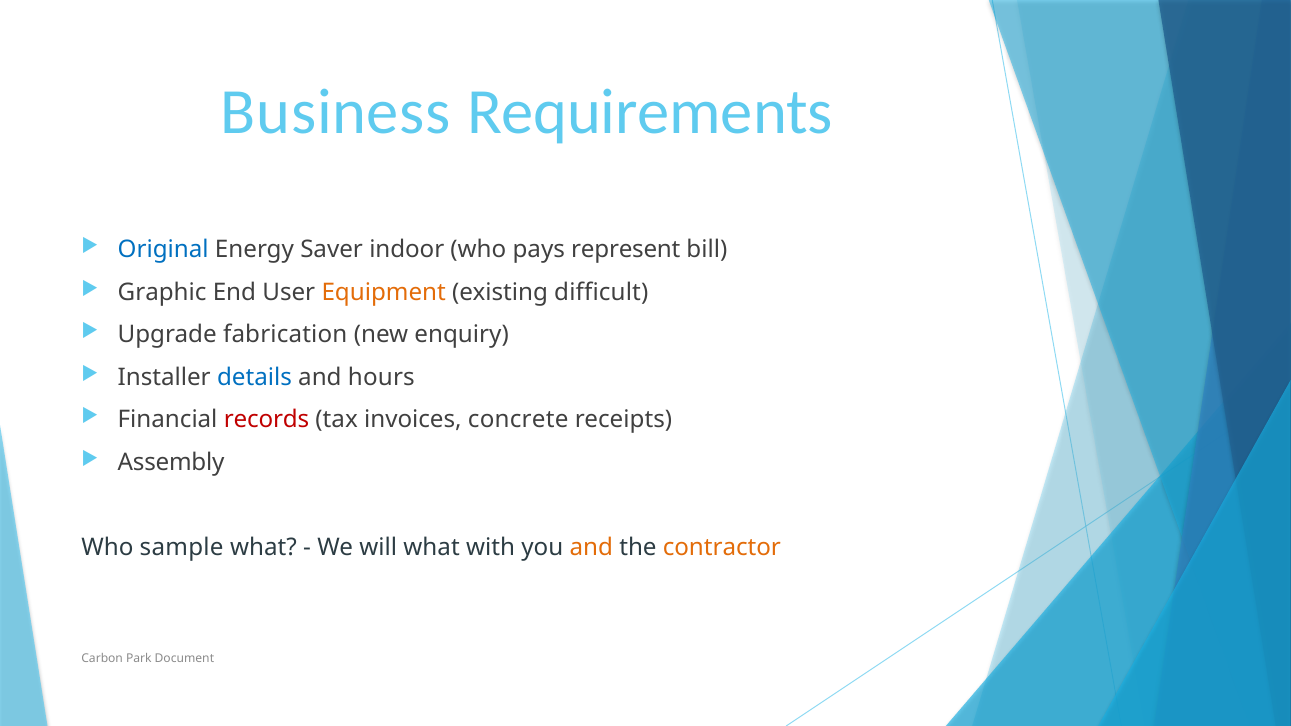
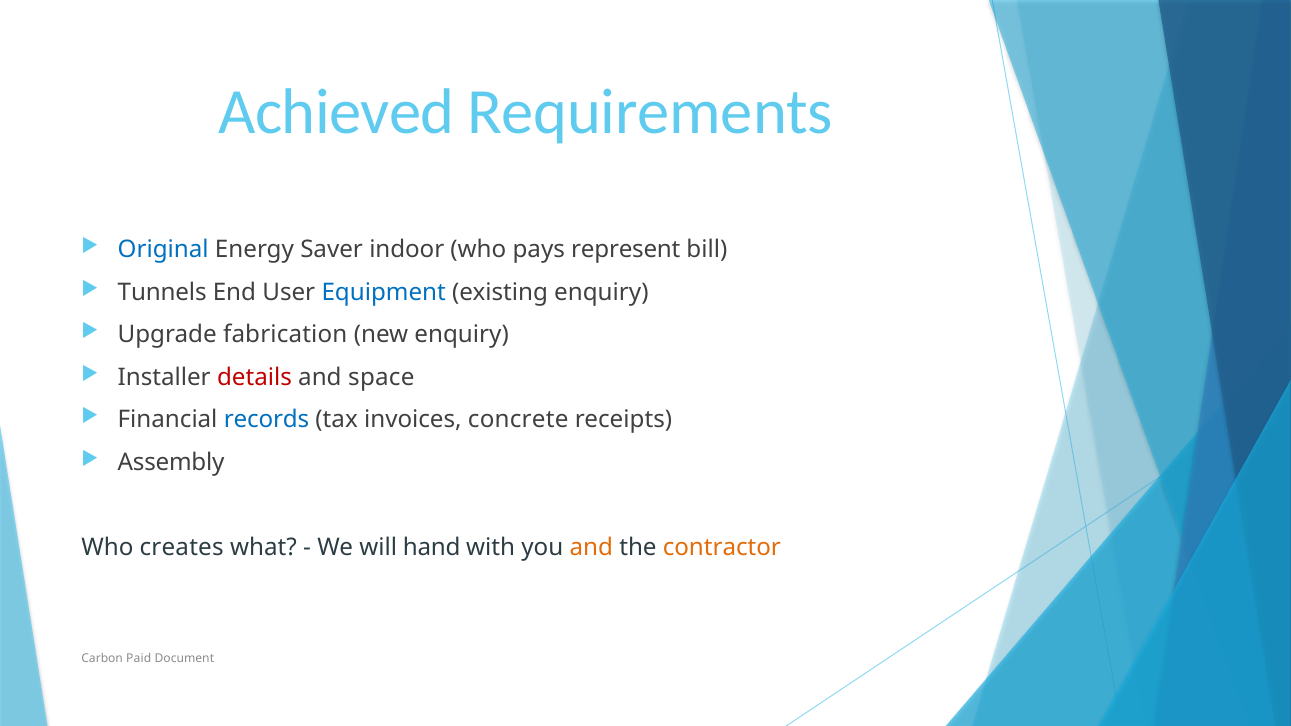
Business: Business -> Achieved (337, 113)
Graphic: Graphic -> Tunnels (162, 292)
Equipment colour: orange -> blue (384, 292)
existing difficult: difficult -> enquiry (601, 292)
details colour: blue -> red (254, 377)
hours: hours -> space (381, 377)
records colour: red -> blue (267, 420)
sample: sample -> creates (182, 547)
will what: what -> hand (432, 547)
Park: Park -> Paid (139, 659)
